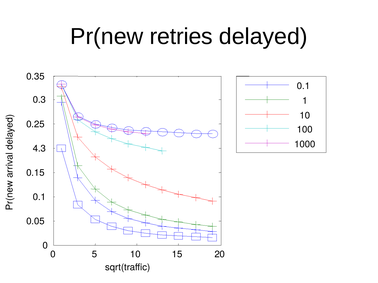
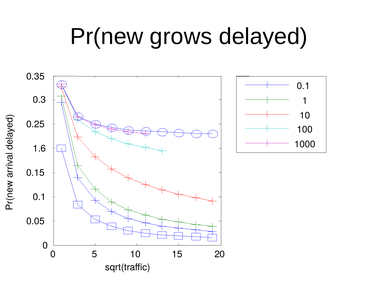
retries: retries -> grows (181, 37)
4.3: 4.3 -> 1.6 (39, 149)
